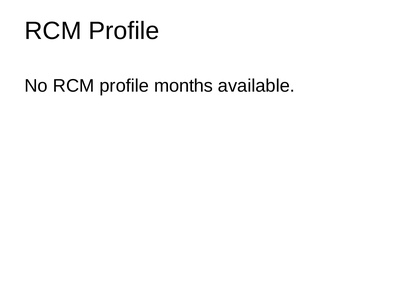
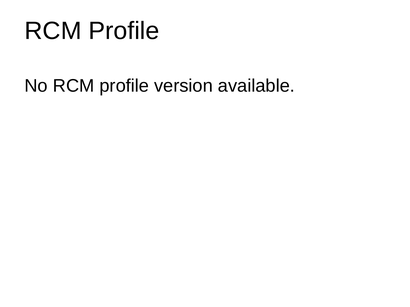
months: months -> version (184, 86)
